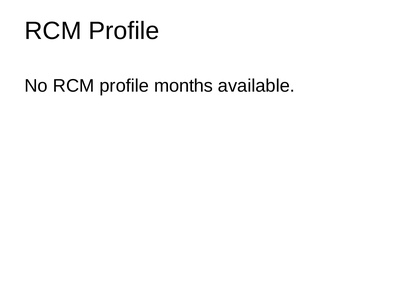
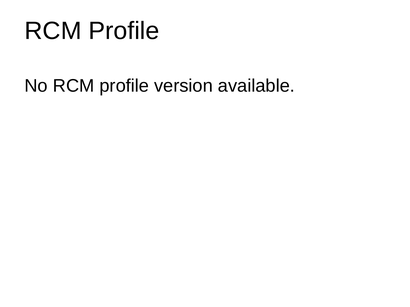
months: months -> version (184, 86)
